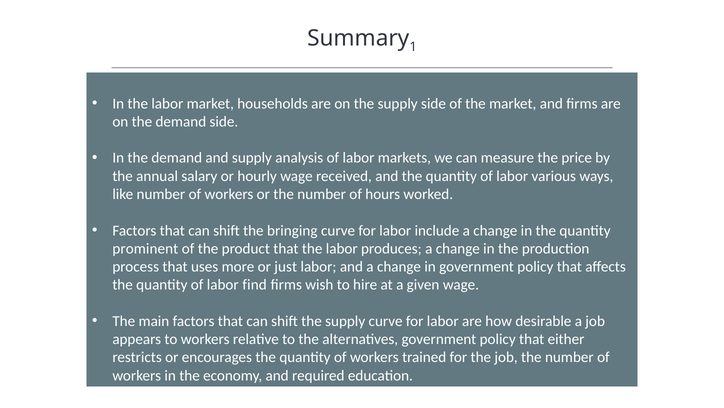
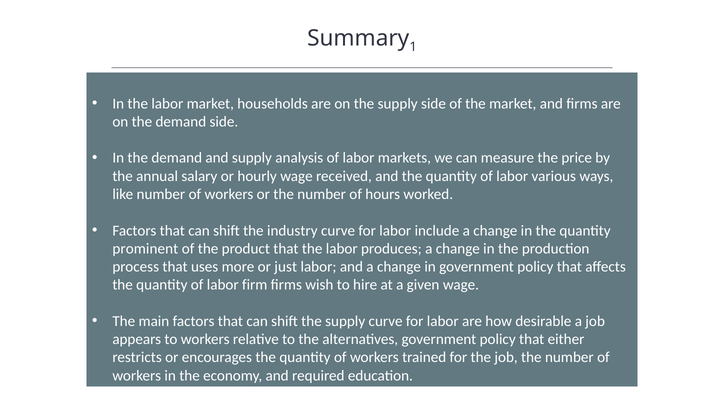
bringing: bringing -> industry (292, 230)
find: find -> firm (255, 284)
